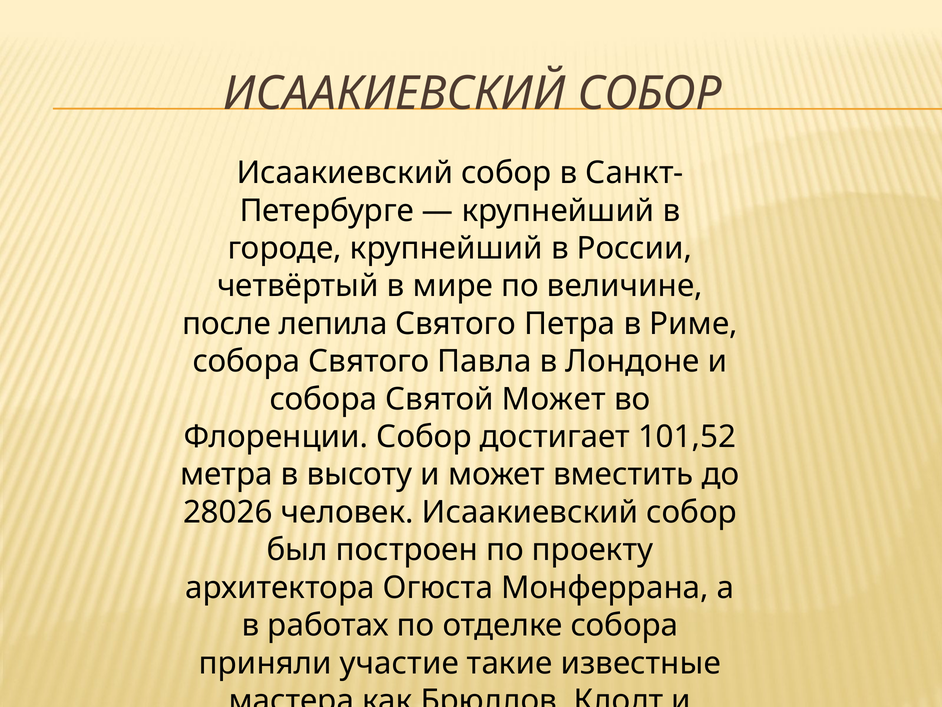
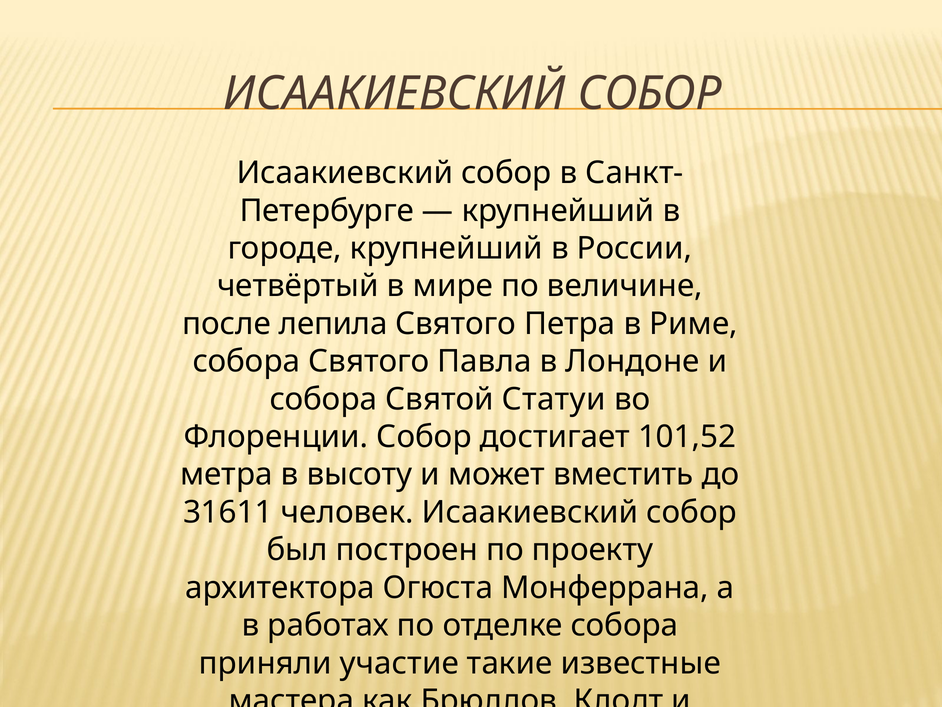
Святой Может: Может -> Статуи (554, 399)
28026: 28026 -> 31611 (228, 512)
